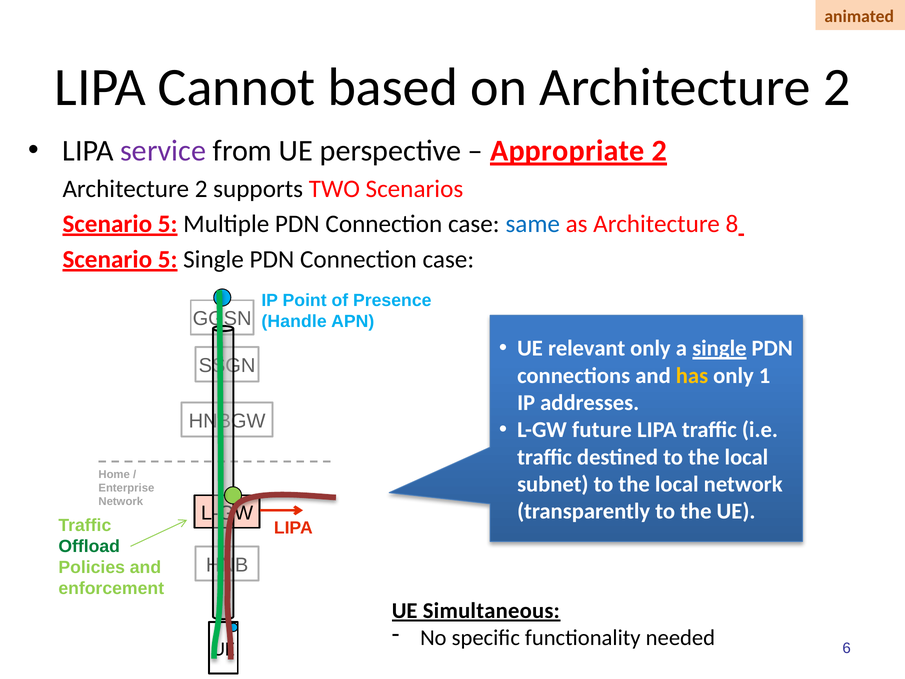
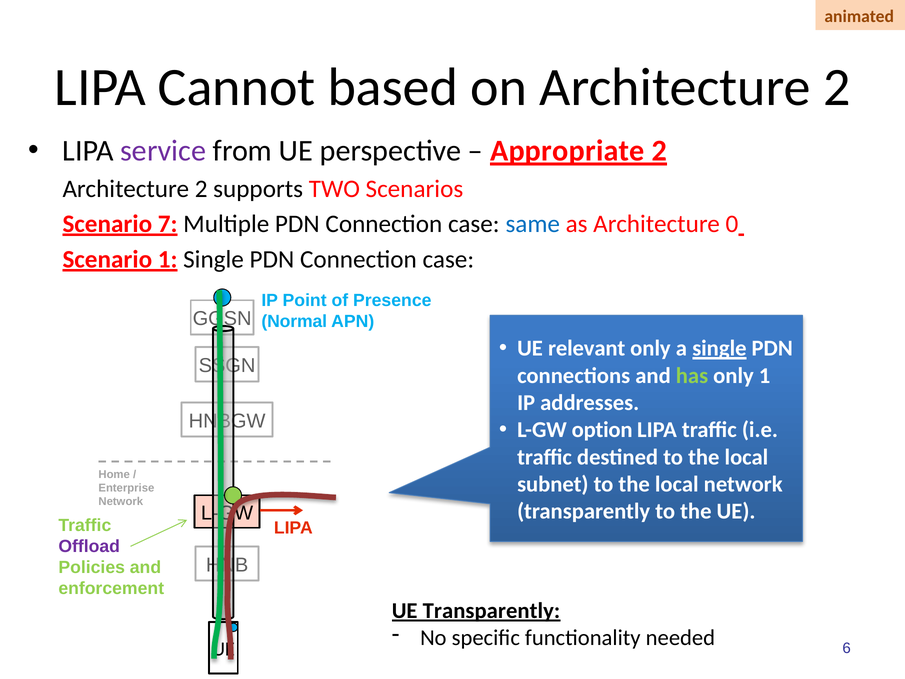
5: 5 -> 7 (168, 224)
8: 8 -> 0 (732, 224)
5: 5 -> 1 (168, 259)
Handle: Handle -> Normal (294, 321)
has colour: yellow -> light green (692, 376)
future: future -> option (602, 430)
Offload colour: green -> purple (89, 546)
UE Simultaneous: Simultaneous -> Transparently (491, 610)
